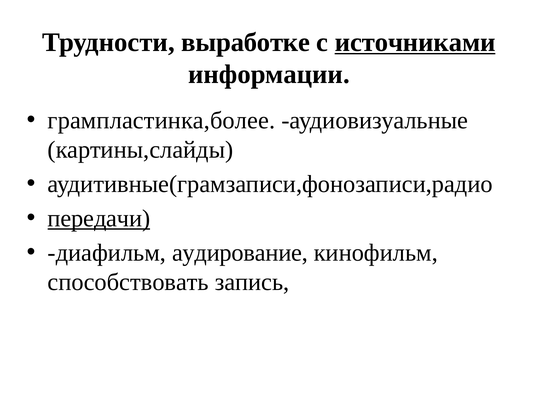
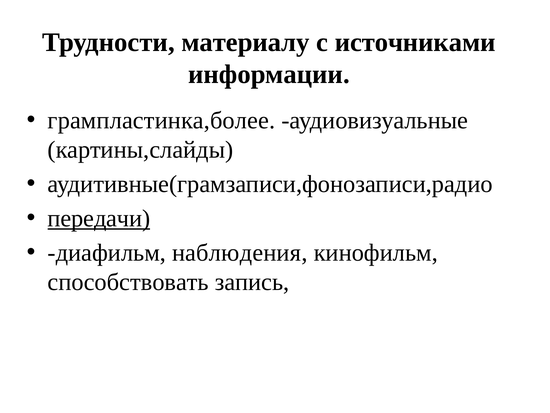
выработке: выработке -> материалу (245, 42)
источниками underline: present -> none (415, 42)
аудирование: аудирование -> наблюдения (240, 252)
